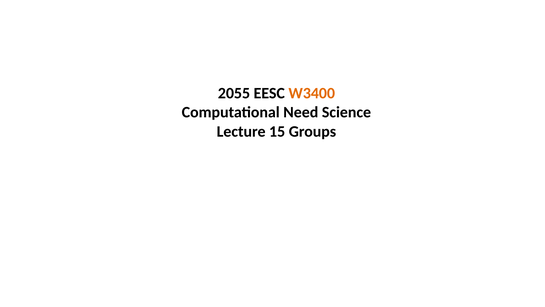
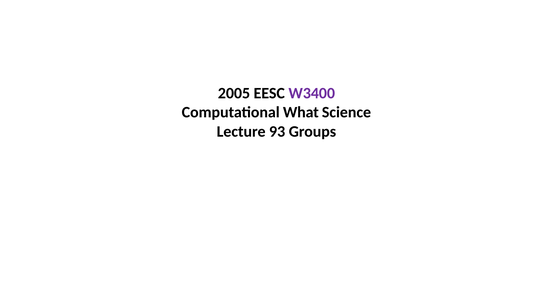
2055: 2055 -> 2005 (234, 93)
W3400 colour: orange -> purple (312, 93)
Need: Need -> What (301, 112)
15: 15 -> 93 (277, 131)
